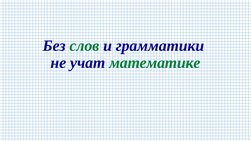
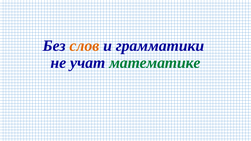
слов colour: green -> orange (84, 46)
